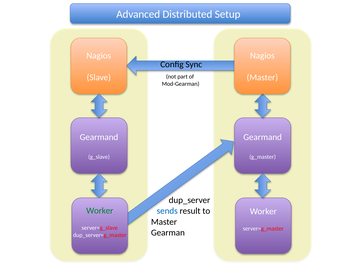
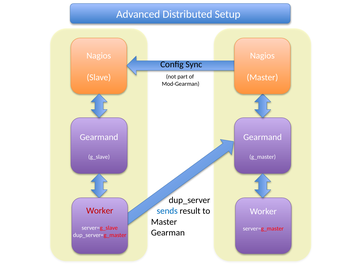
Worker colour: green -> red (100, 211)
